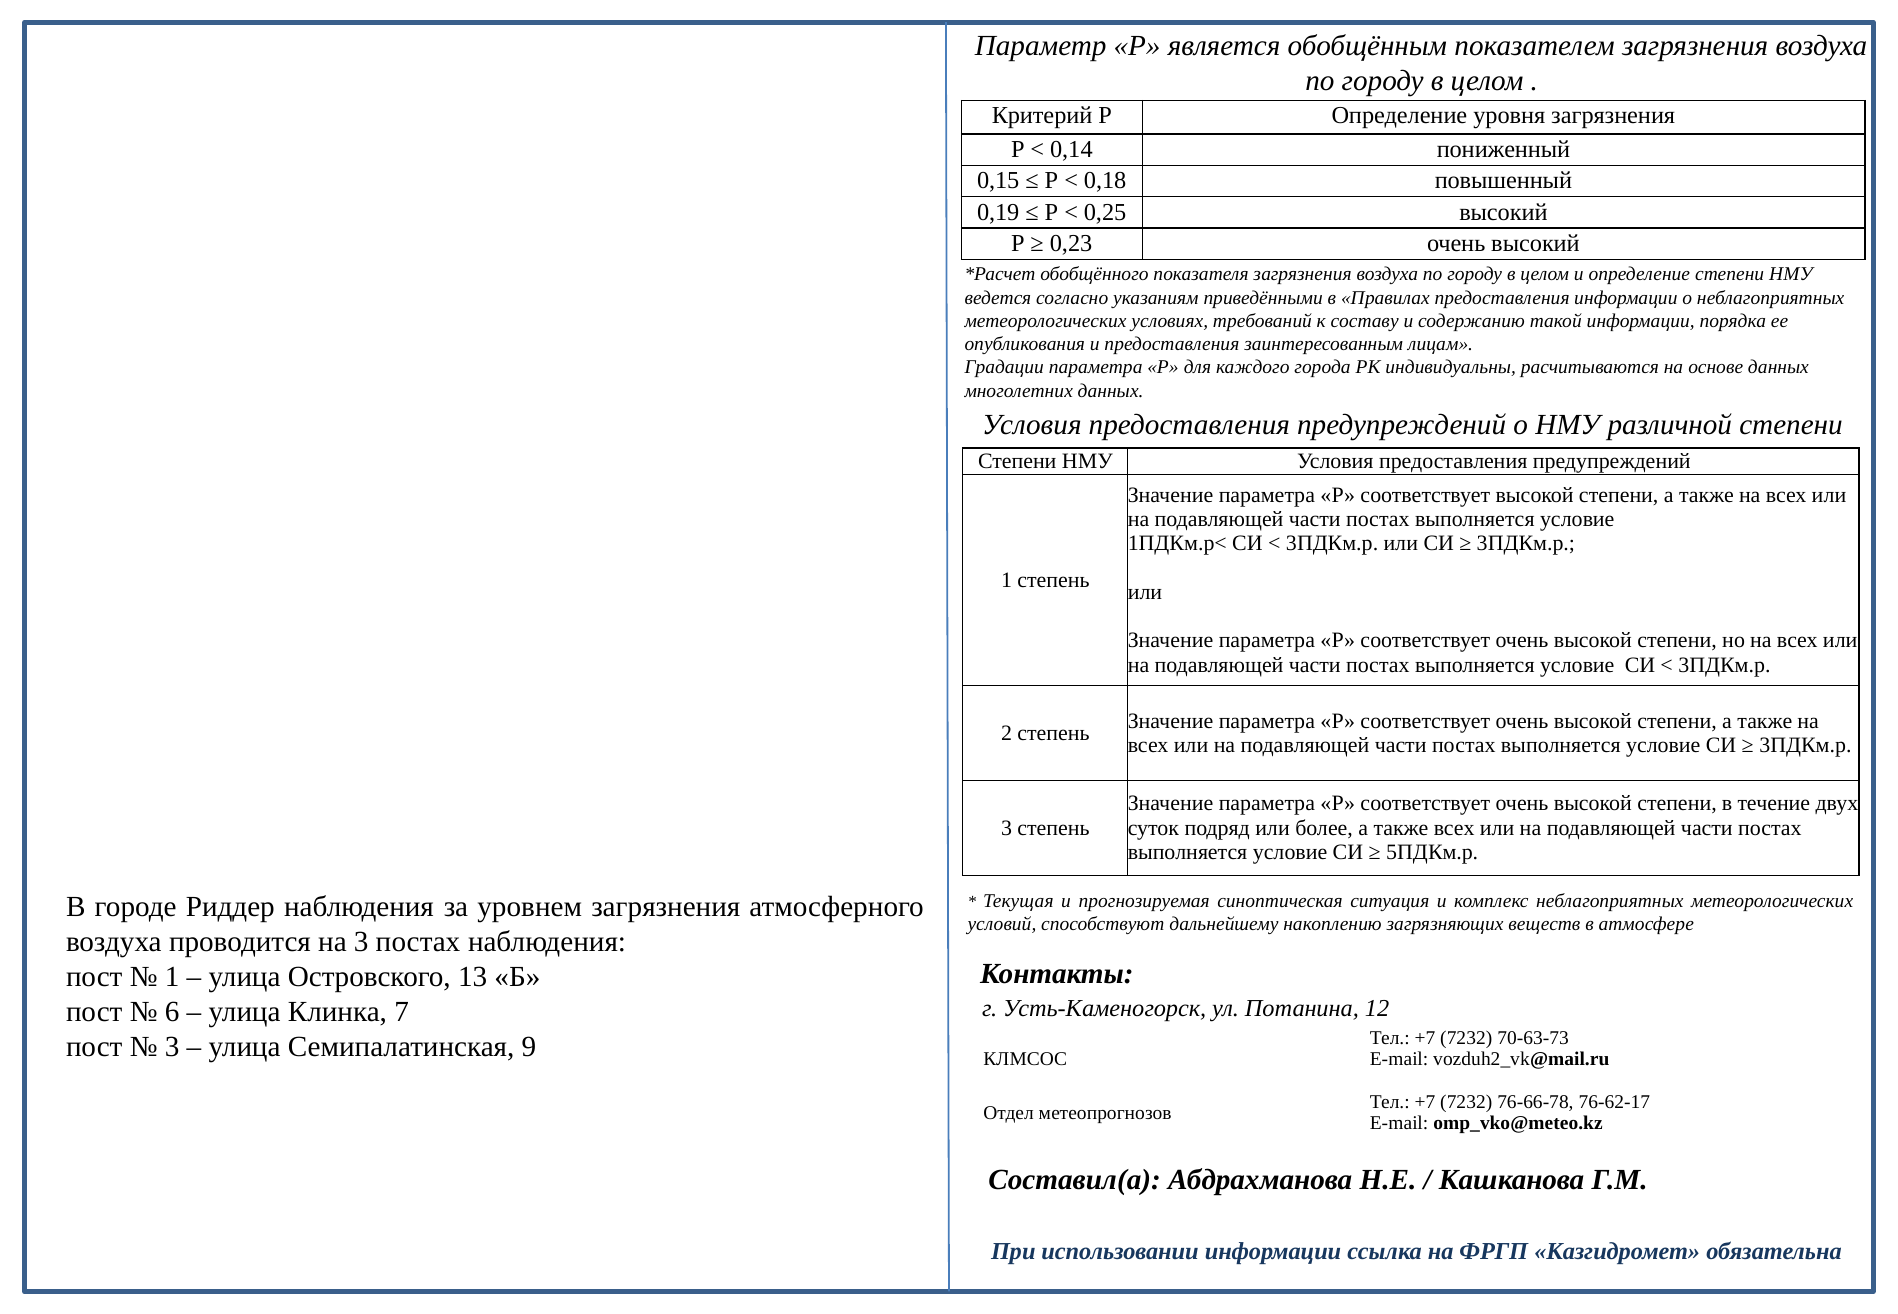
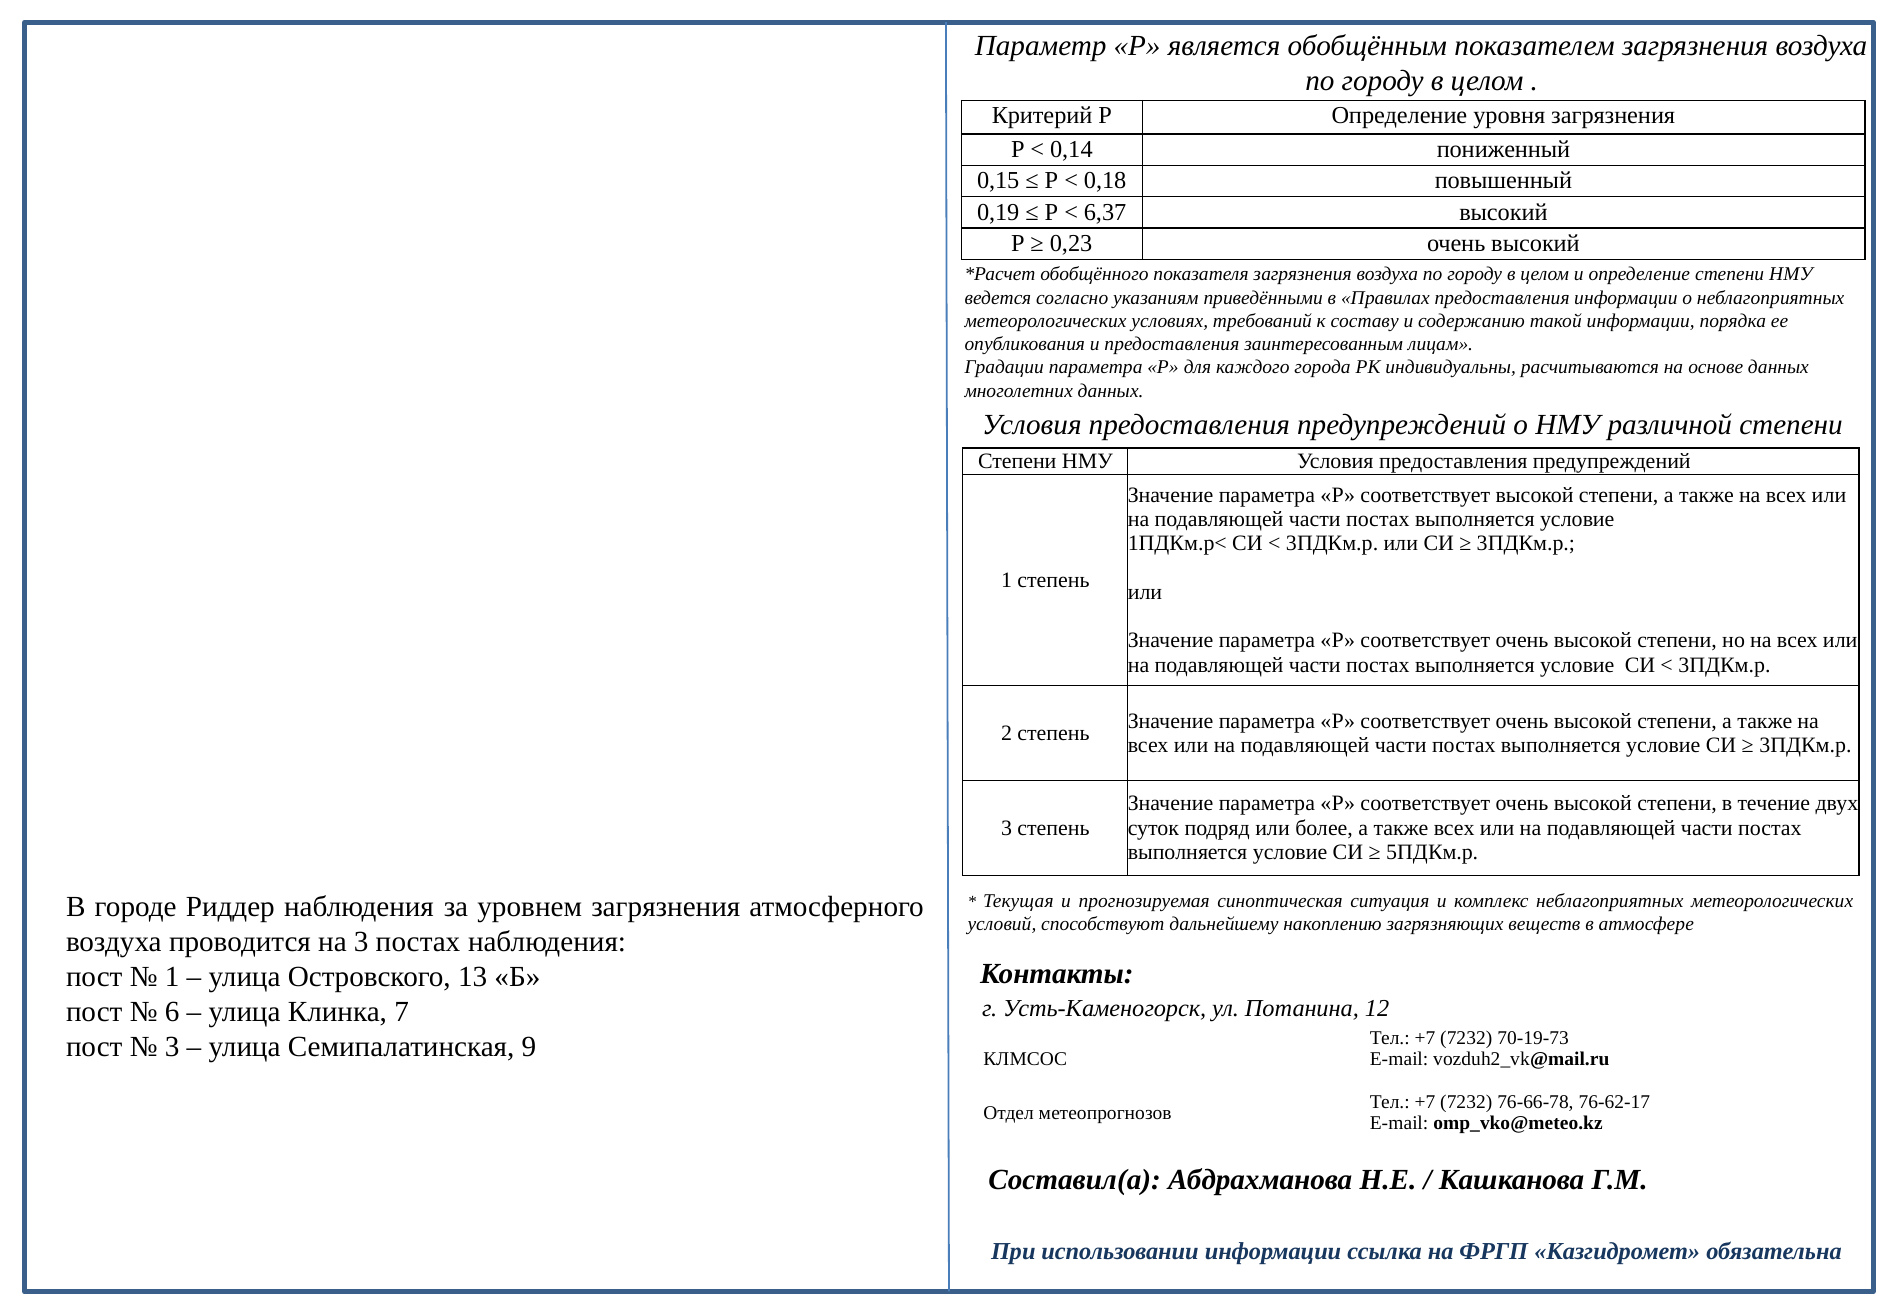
0,25: 0,25 -> 6,37 (1105, 212)
70-63-73: 70-63-73 -> 70-19-73 (1533, 1038)
